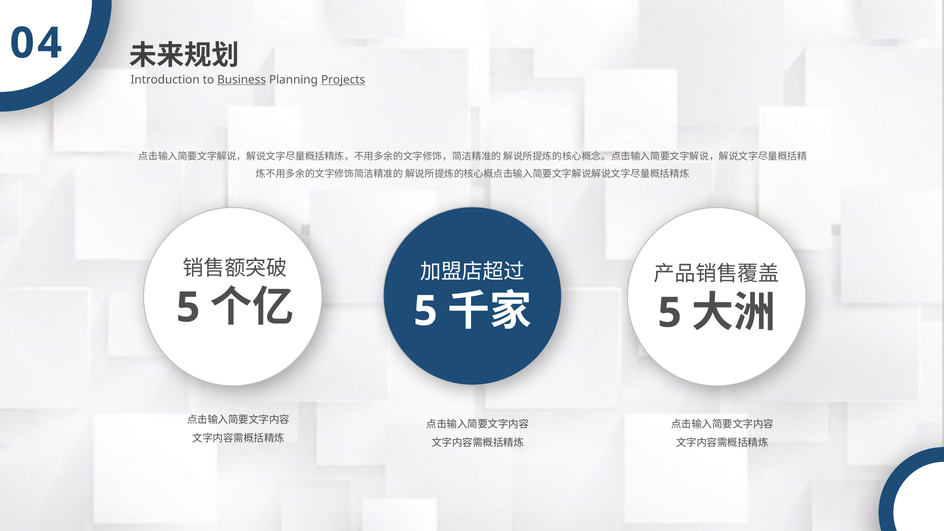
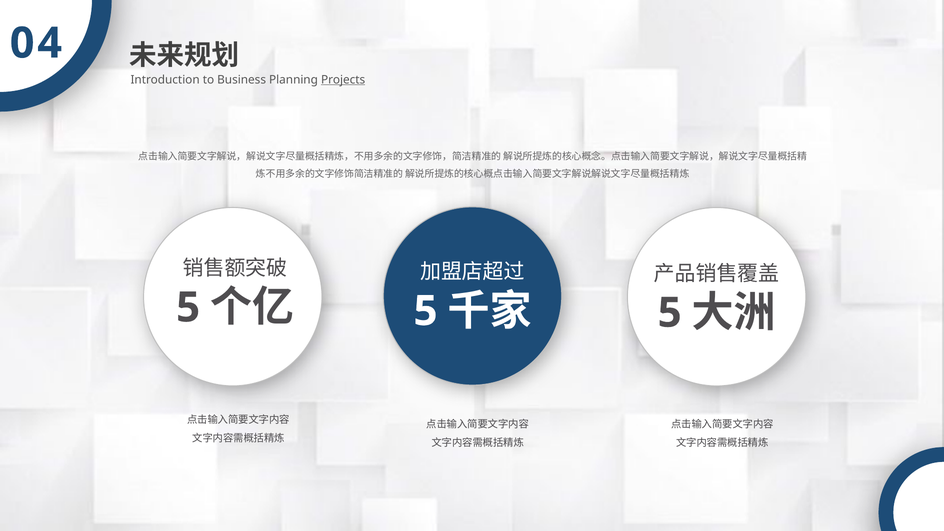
Business underline: present -> none (242, 80)
